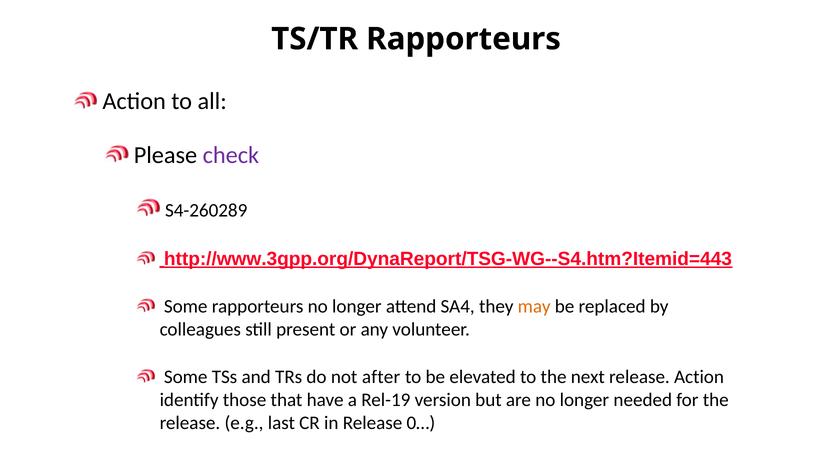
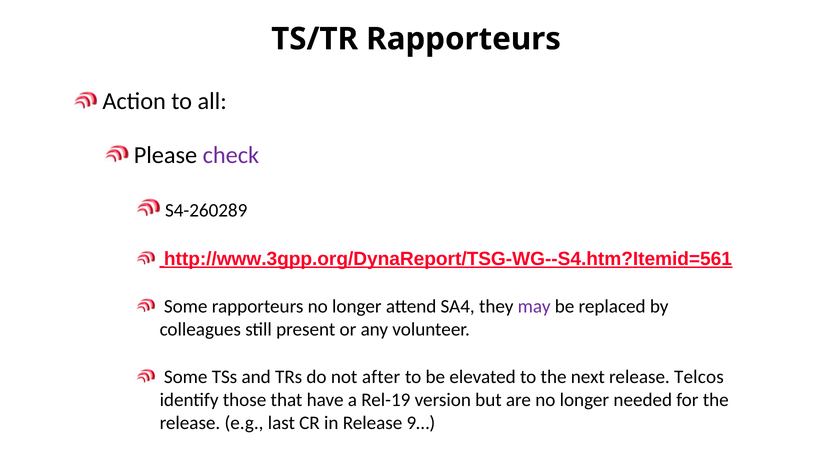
http://www.3gpp.org/DynaReport/TSG-WG--S4.htm?Itemid=443: http://www.3gpp.org/DynaReport/TSG-WG--S4.htm?Itemid=443 -> http://www.3gpp.org/DynaReport/TSG-WG--S4.htm?Itemid=561 (448, 259)
may colour: orange -> purple (534, 306)
release Action: Action -> Telcos (699, 377)
0…: 0… -> 9… (421, 422)
